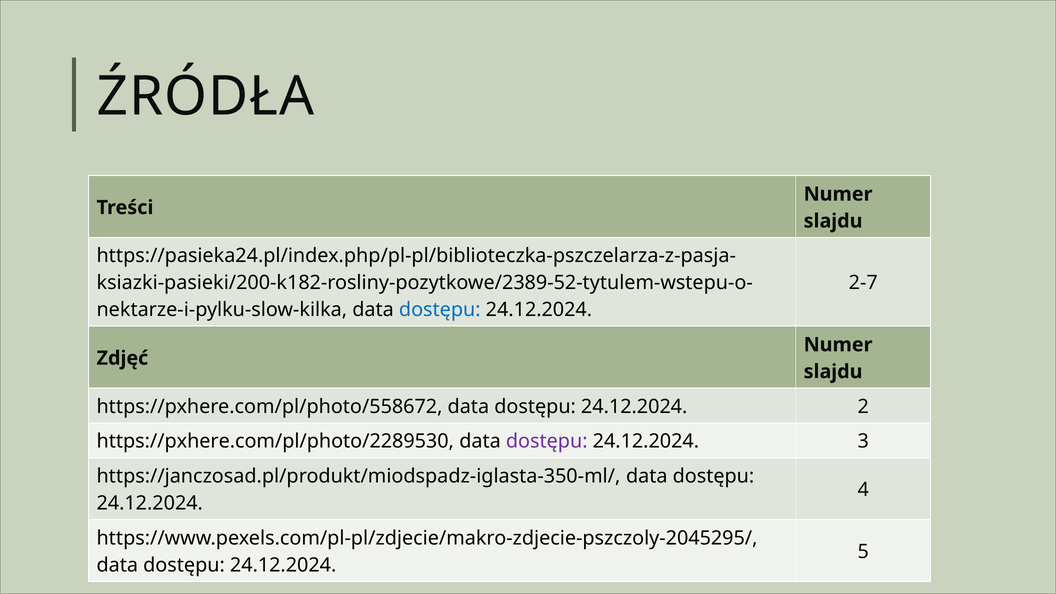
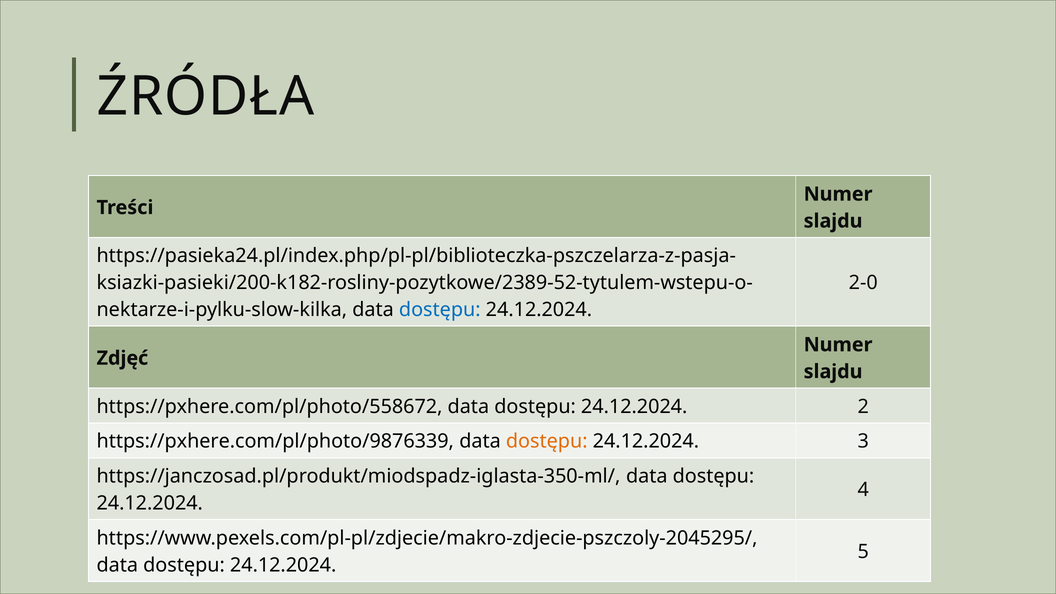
2-7: 2-7 -> 2-0 (863, 283)
https://pxhere.com/pl/photo/2289530: https://pxhere.com/pl/photo/2289530 -> https://pxhere.com/pl/photo/9876339 (275, 441)
dostępu colour: purple -> orange (547, 441)
